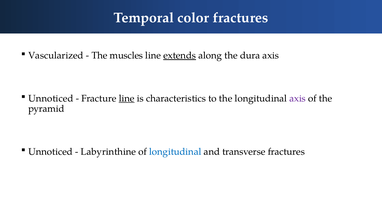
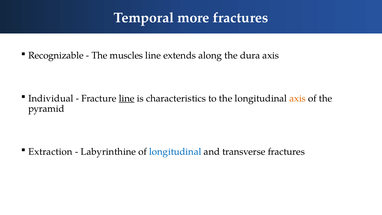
color: color -> more (193, 18)
Vascularized: Vascularized -> Recognizable (56, 56)
extends underline: present -> none (180, 56)
Unnoticed: Unnoticed -> Individual (51, 98)
axis colour: purple -> orange (298, 98)
Unnoticed: Unnoticed -> Extraction (50, 152)
